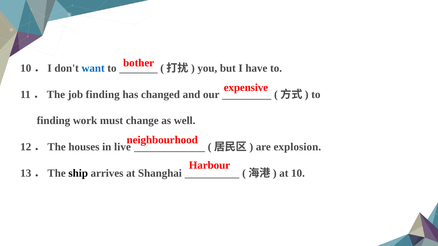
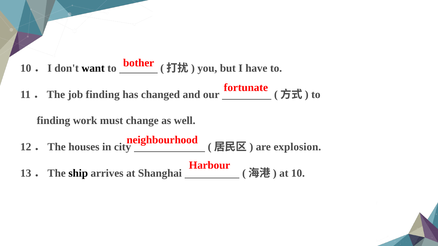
want colour: blue -> black (93, 68)
expensive: expensive -> fortunate (246, 88)
live: live -> city (123, 147)
